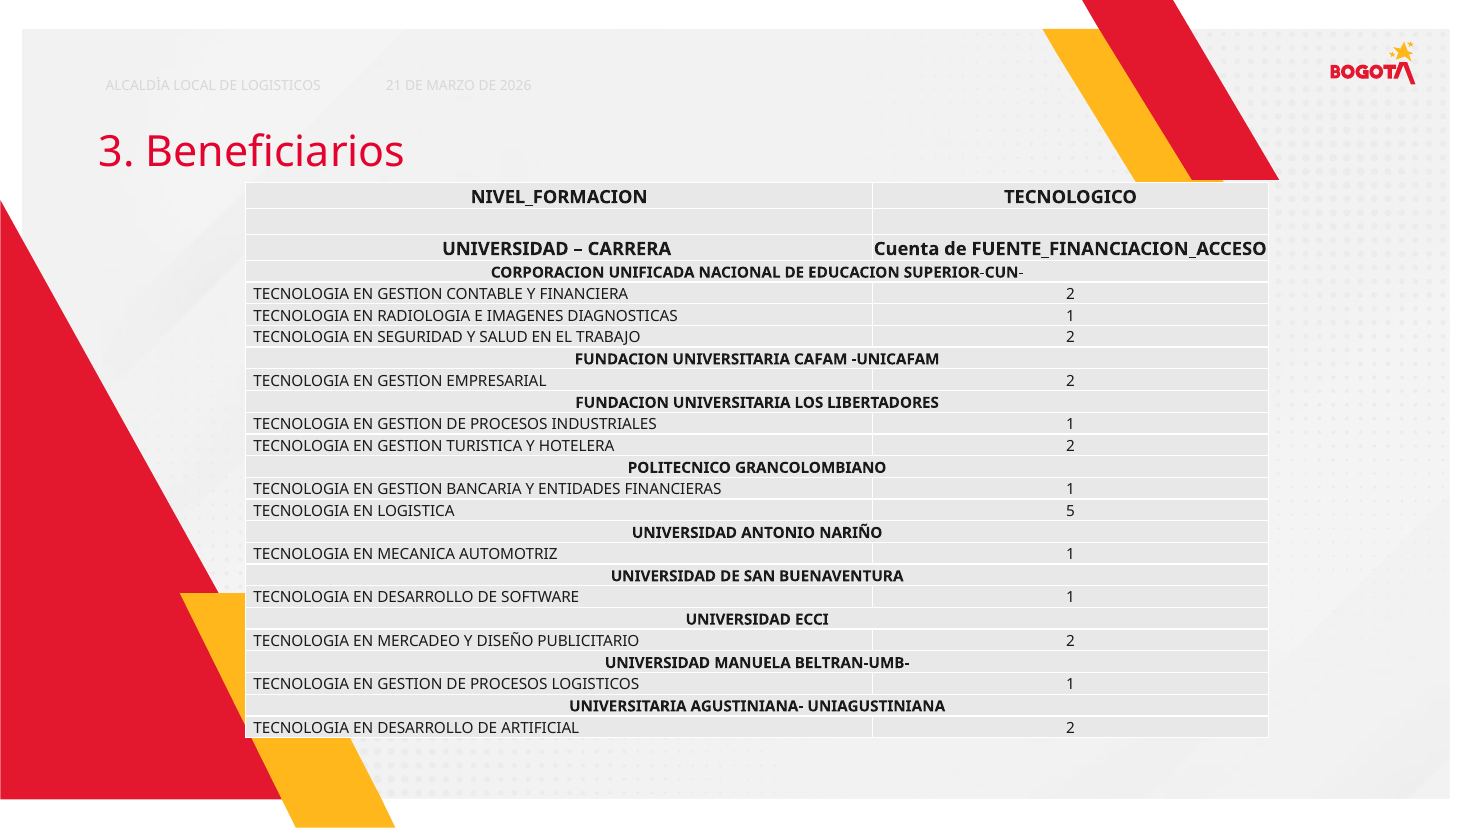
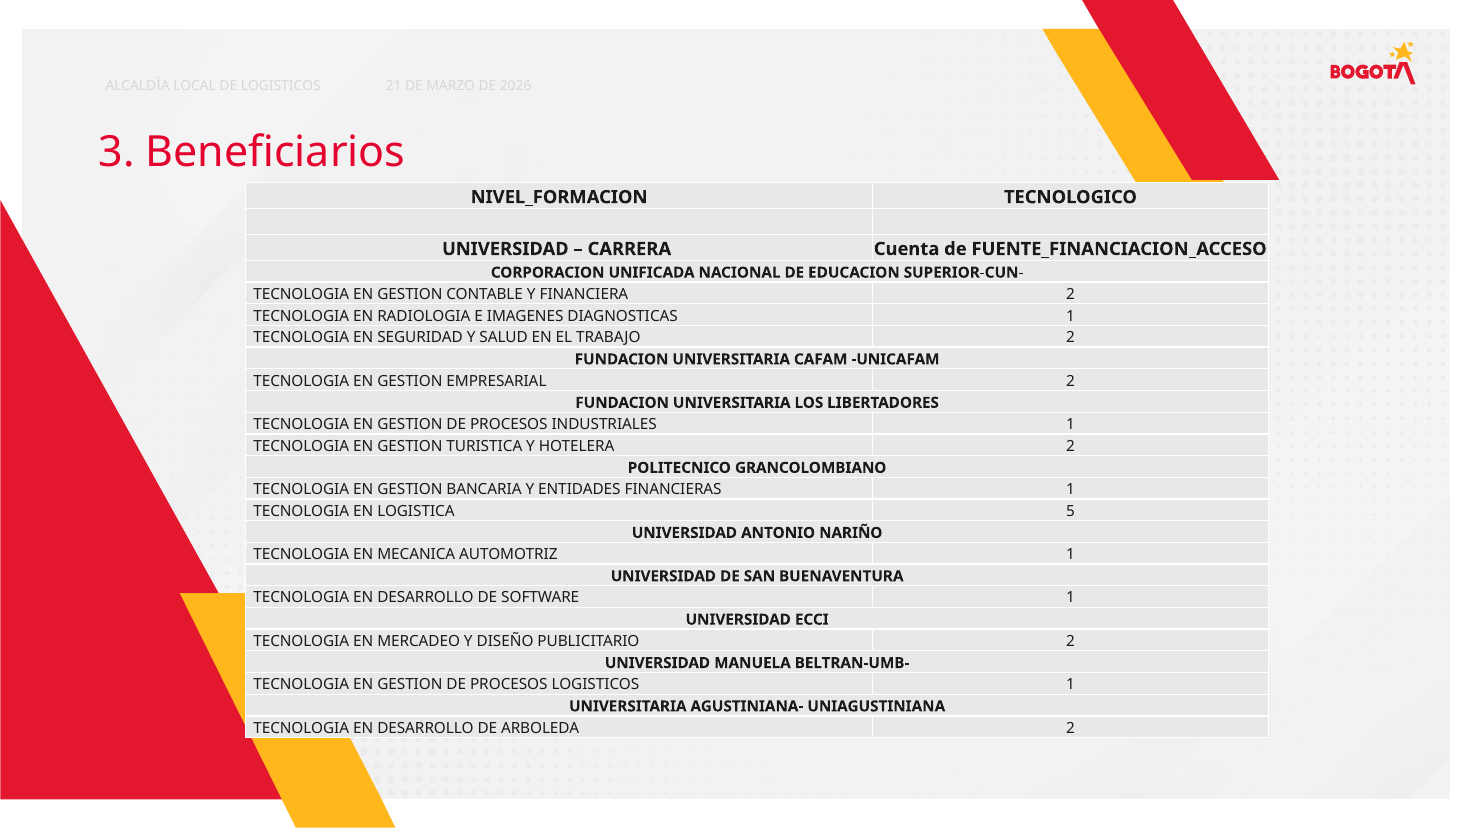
ARTIFICIAL: ARTIFICIAL -> ARBOLEDA (540, 728)
